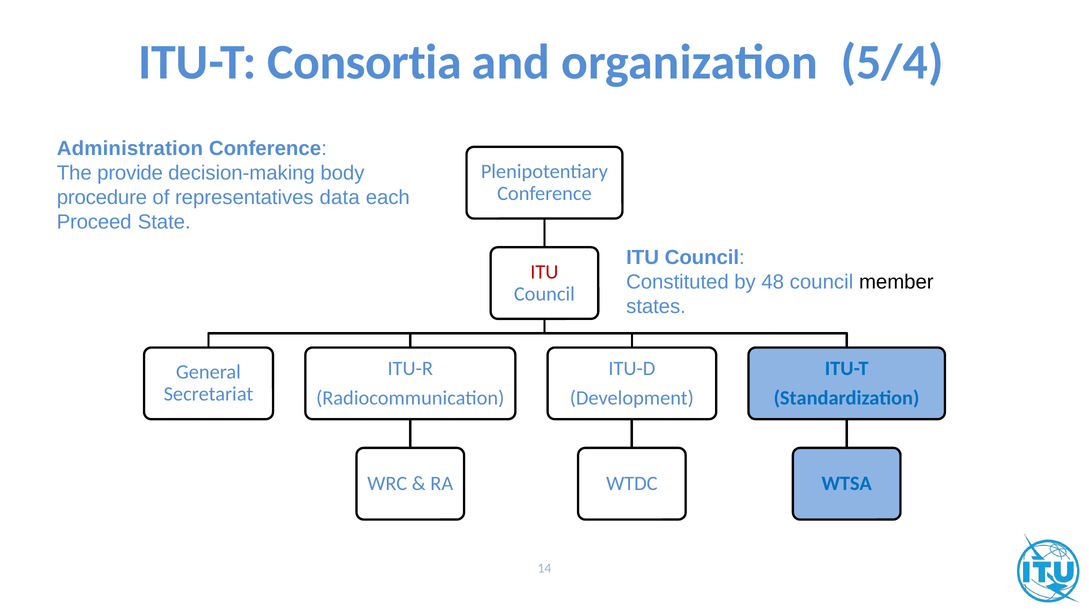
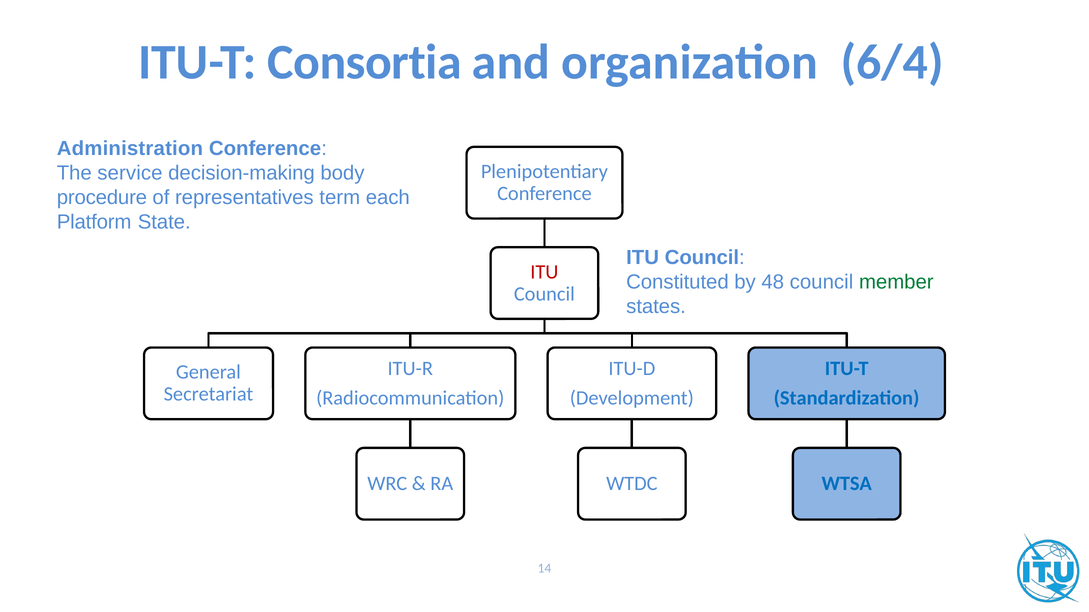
5/4: 5/4 -> 6/4 (892, 62)
provide: provide -> service (130, 173)
data: data -> term (340, 197)
Proceed: Proceed -> Platform (94, 222)
member colour: black -> green (896, 282)
